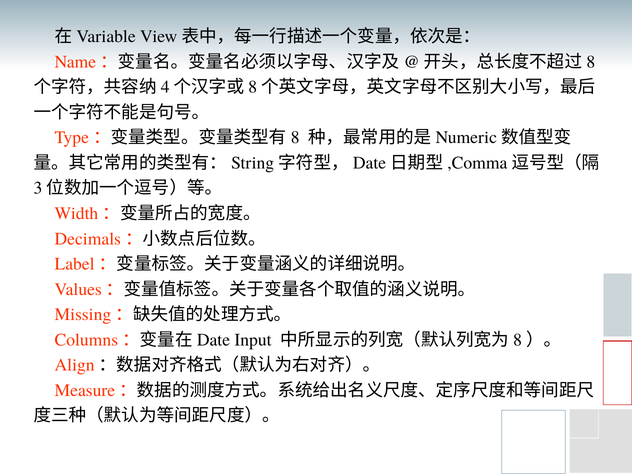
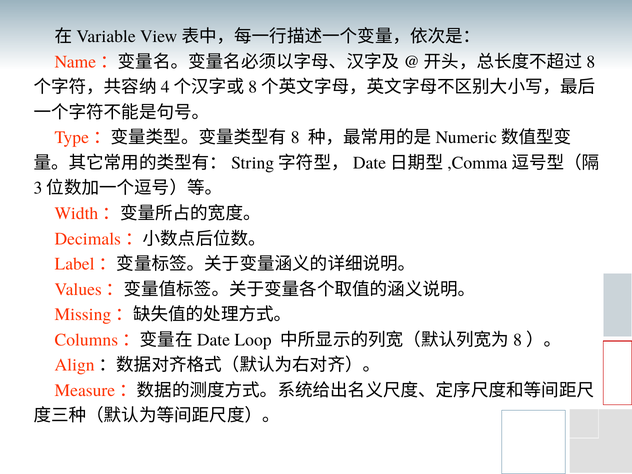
Input: Input -> Loop (253, 340)
